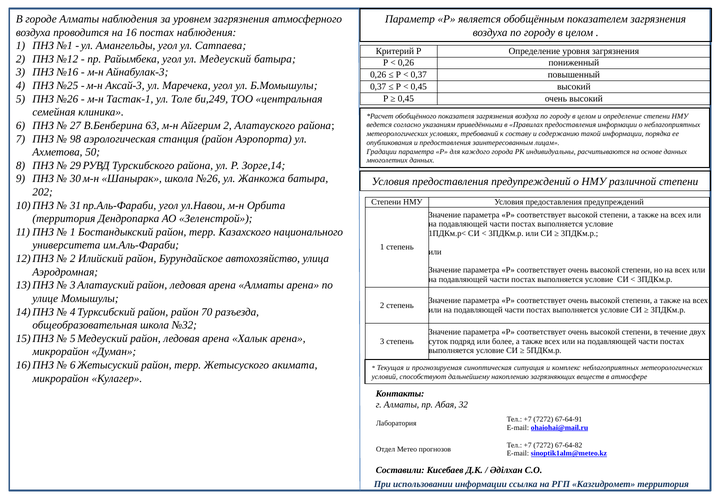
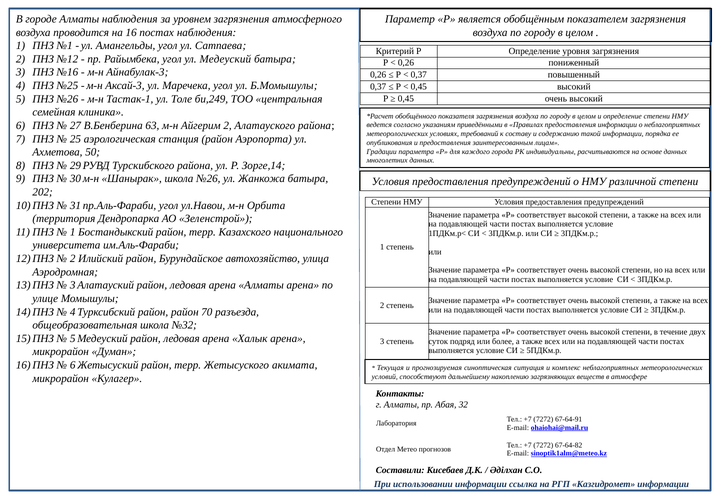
98: 98 -> 25 (75, 139)
Казгидромет территория: территория -> информации (663, 483)
